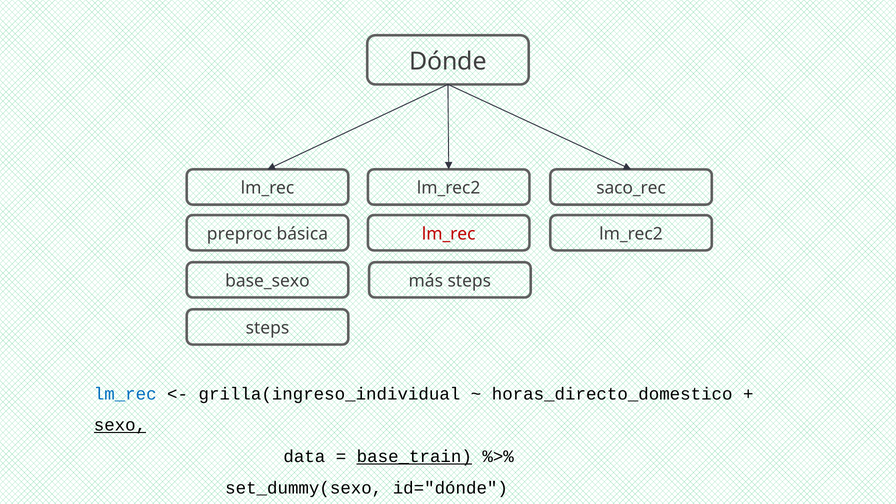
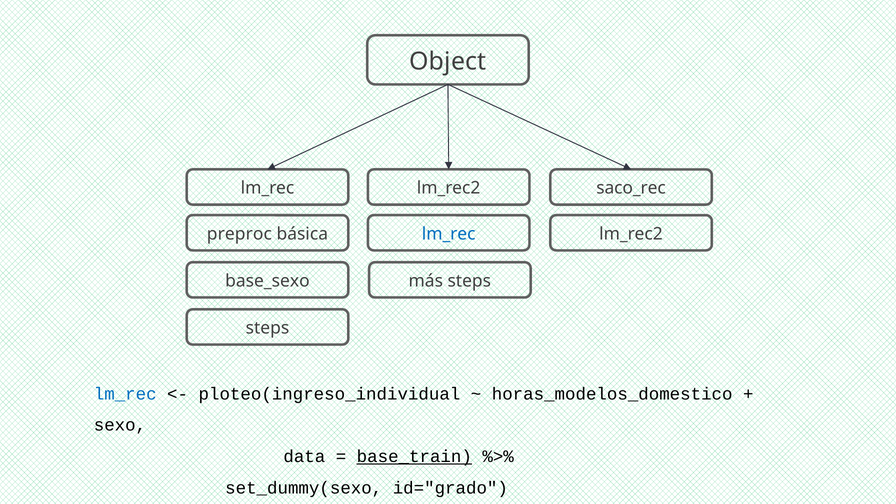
Dónde: Dónde -> Object (448, 62)
lm_rec colour: red -> blue (449, 234)
grilla(ingreso_individual: grilla(ingreso_individual -> ploteo(ingreso_individual (329, 394)
horas_directo_domestico: horas_directo_domestico -> horas_modelos_domestico (612, 394)
sexo underline: present -> none (120, 425)
id="dónde: id="dónde -> id="grado (450, 488)
